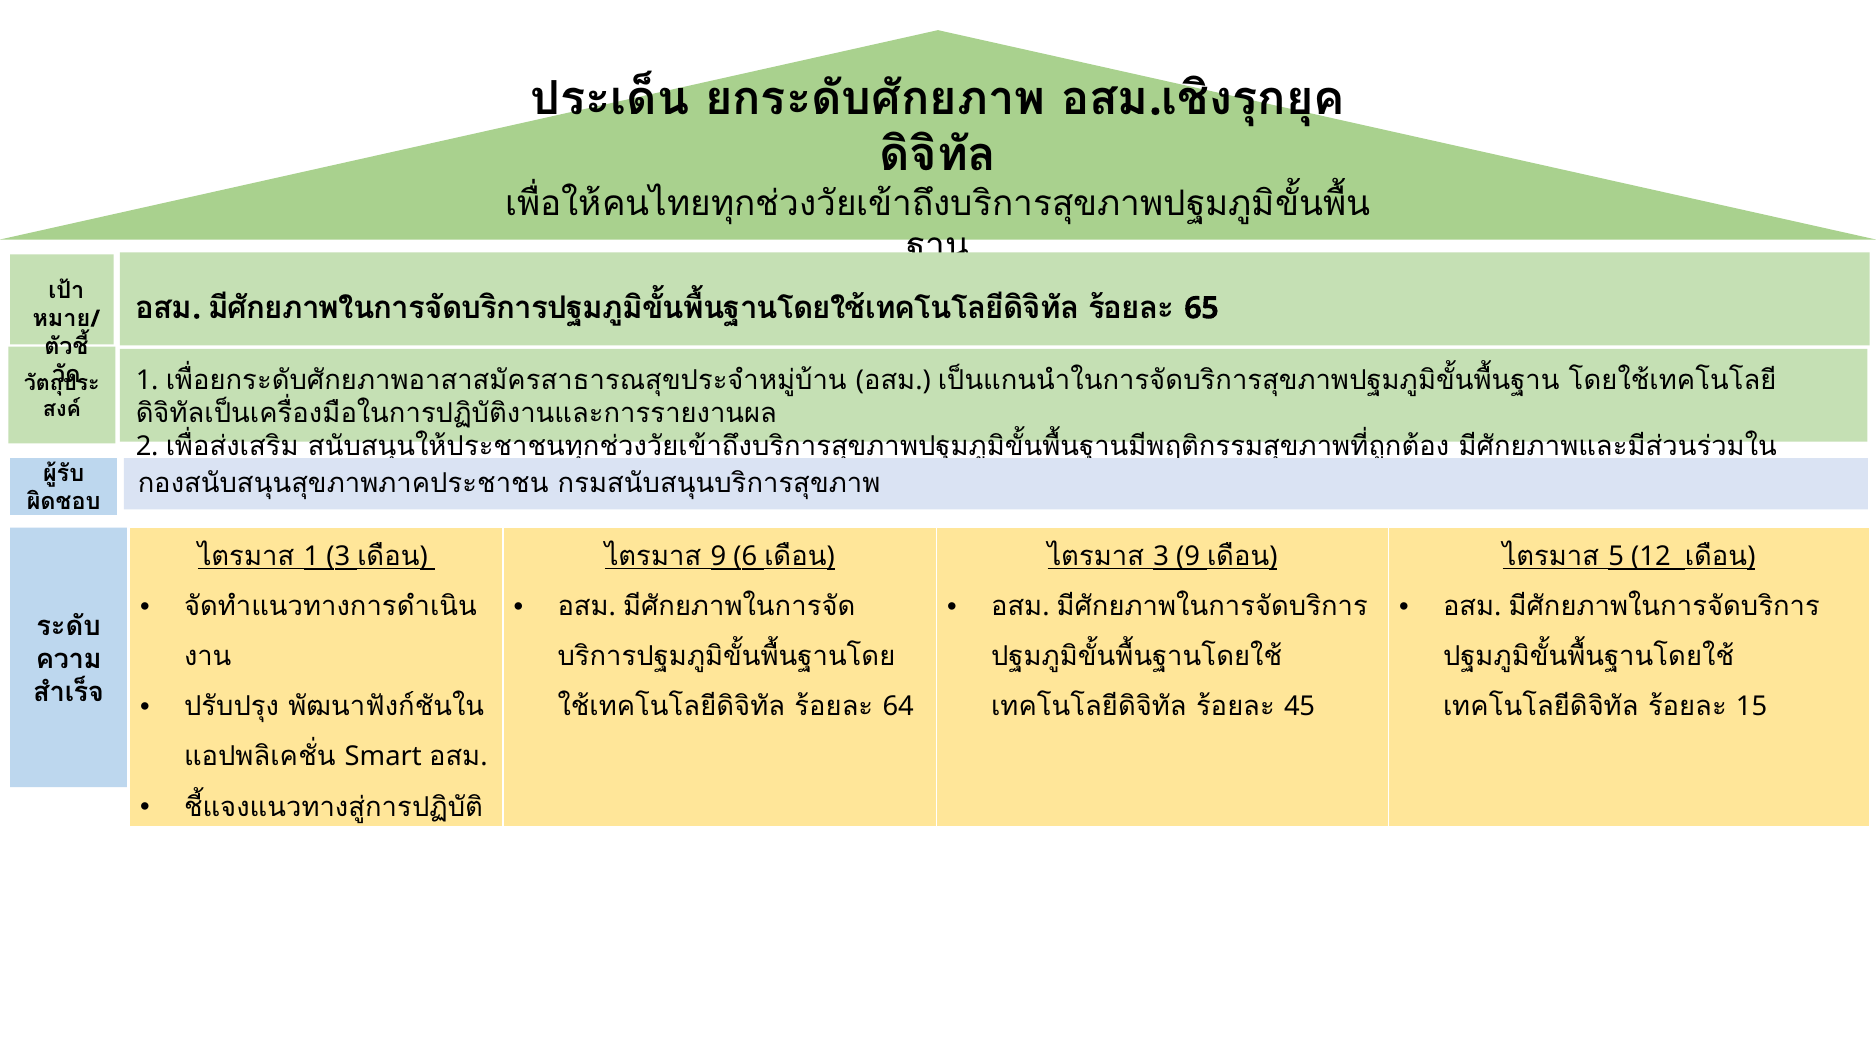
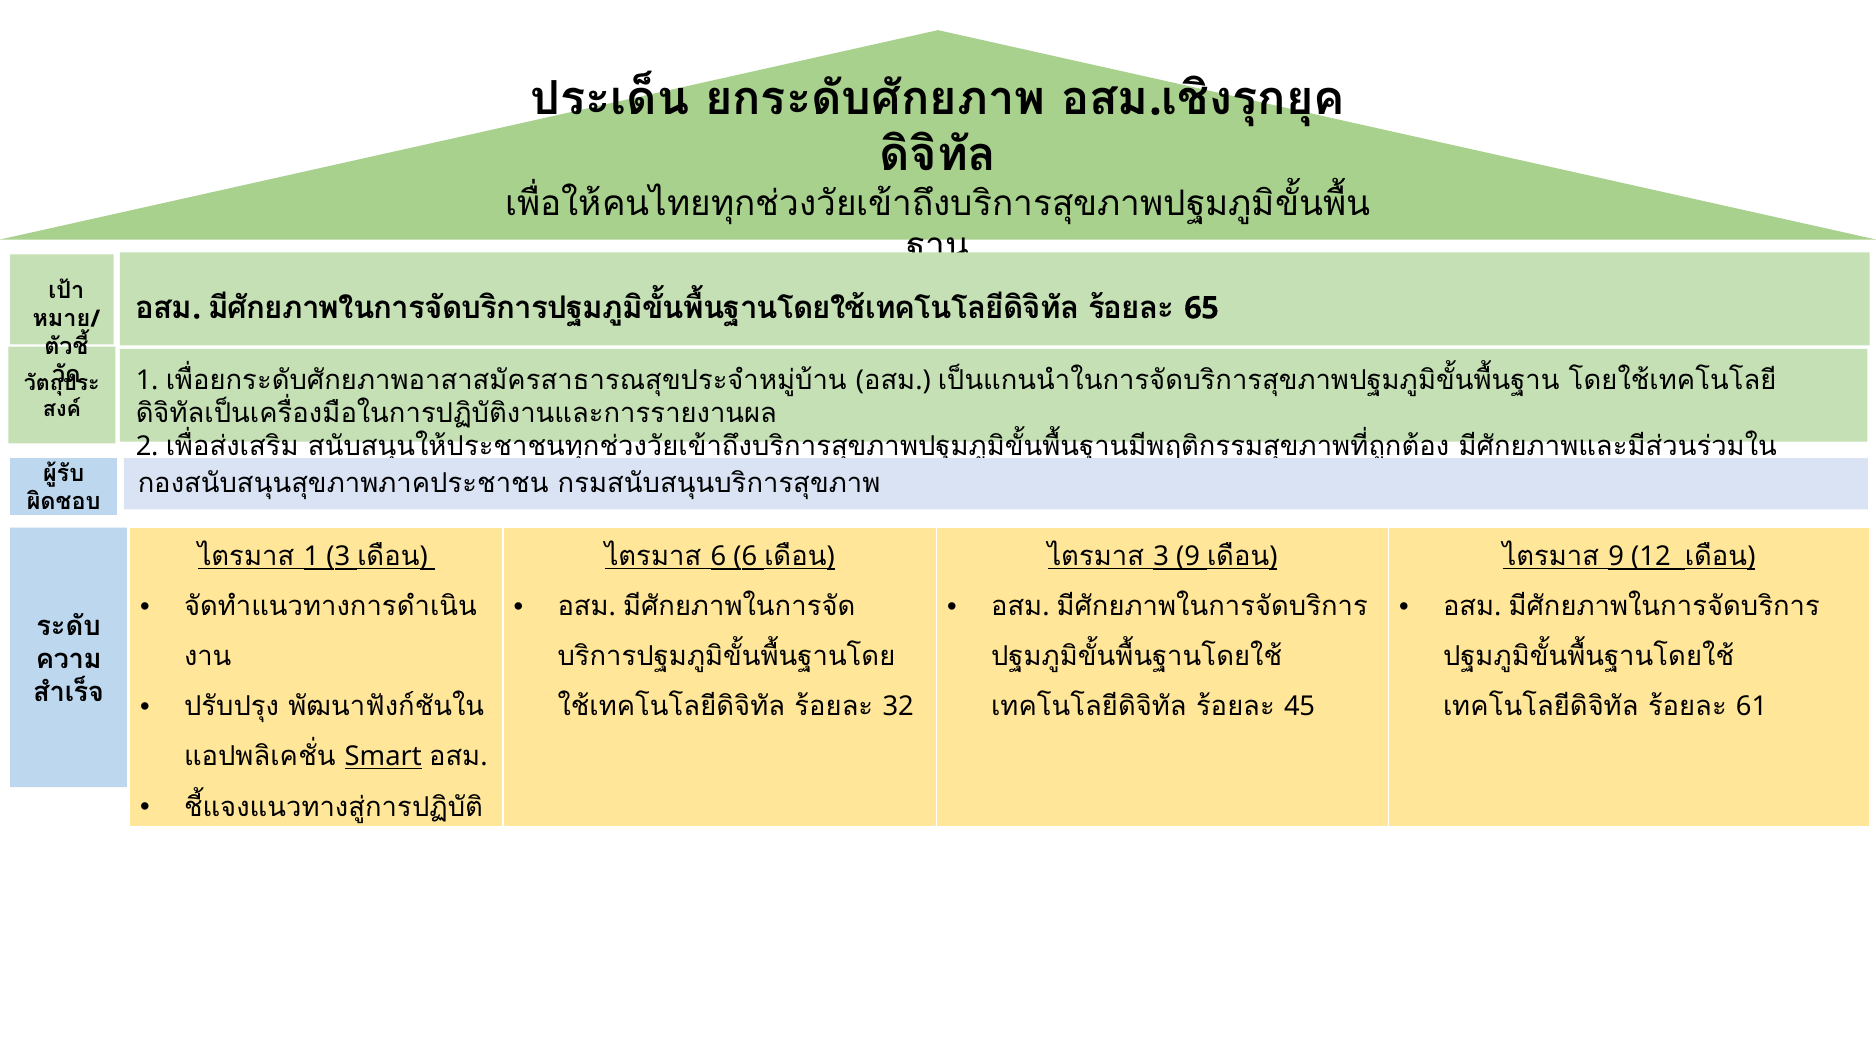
9: 9 -> 6 (718, 557)
5: 5 -> 9 (1616, 557)
64: 64 -> 32 (898, 707)
15: 15 -> 61 (1752, 707)
Smart underline: none -> present (383, 757)
